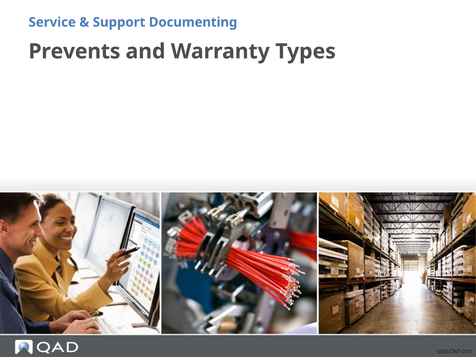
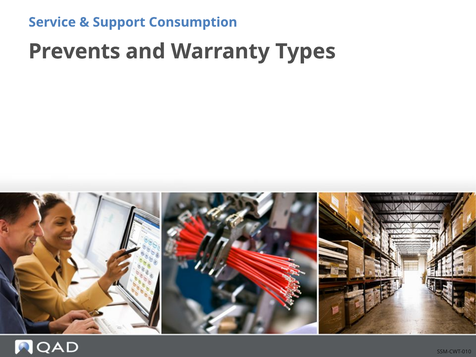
Documenting: Documenting -> Consumption (193, 22)
